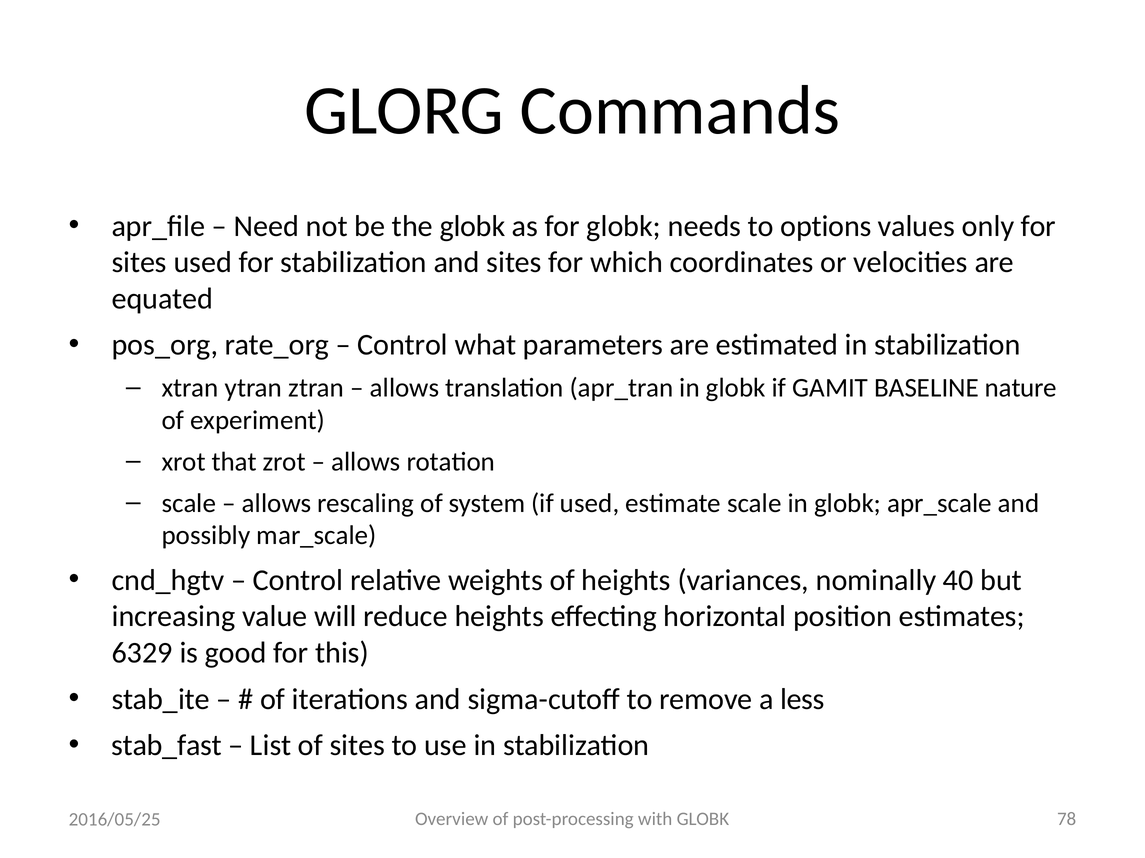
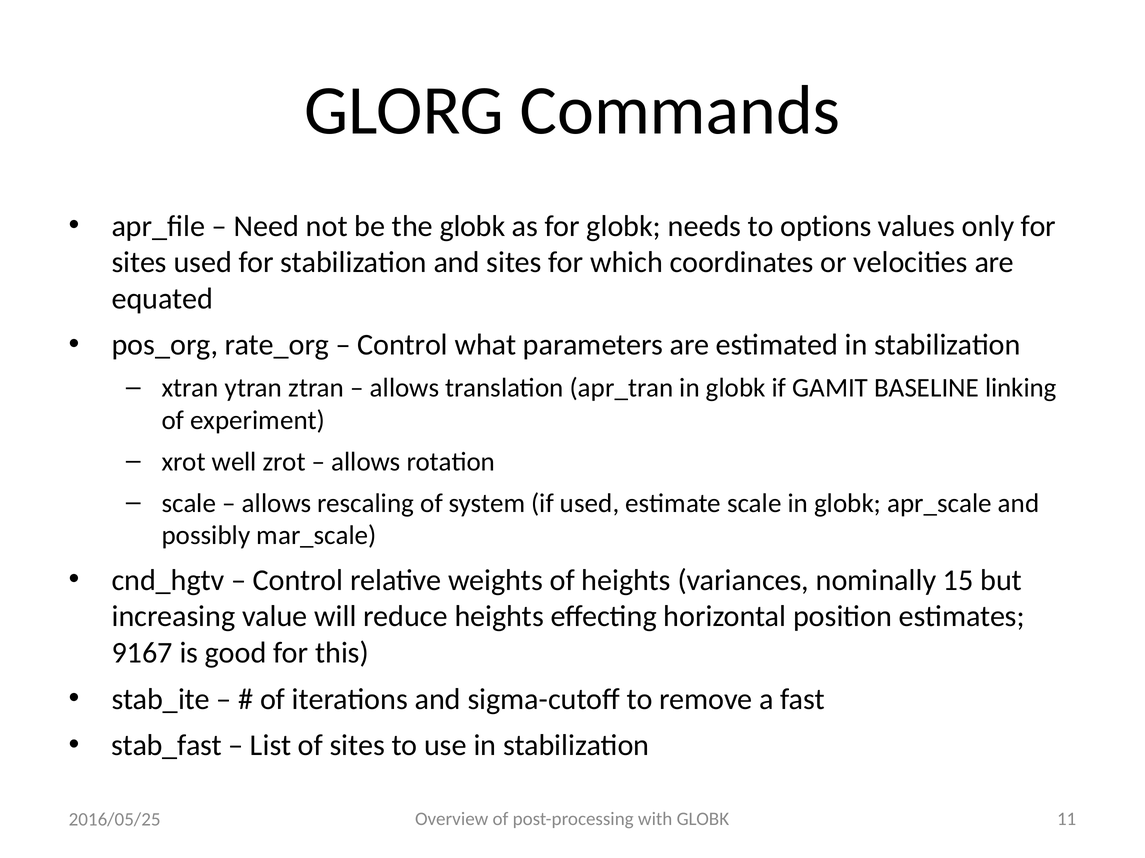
nature: nature -> linking (1021, 388)
that: that -> well (234, 462)
40: 40 -> 15 (958, 581)
6329: 6329 -> 9167 (142, 653)
less: less -> fast (802, 700)
78: 78 -> 11 (1067, 820)
